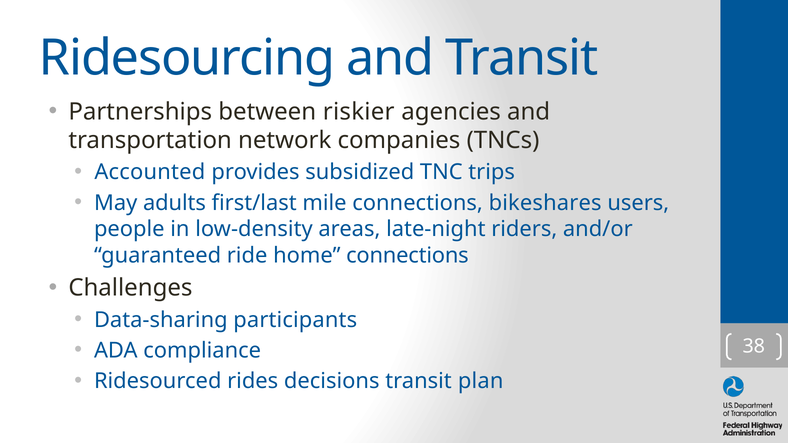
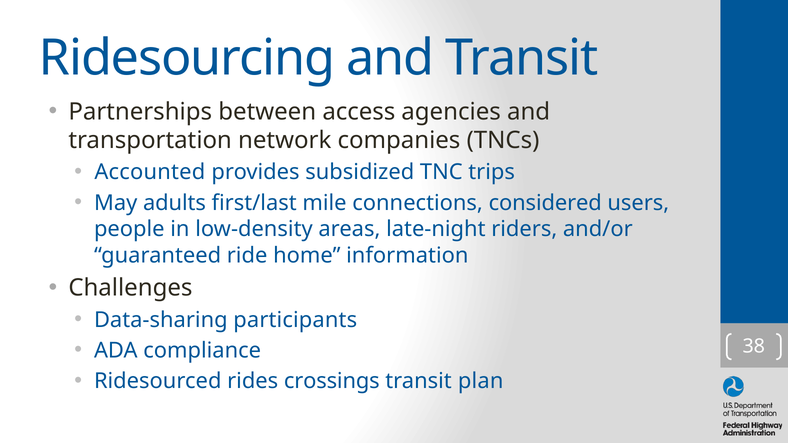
riskier: riskier -> access (359, 112)
bikeshares: bikeshares -> considered (545, 203)
home connections: connections -> information (407, 256)
decisions: decisions -> crossings (332, 381)
